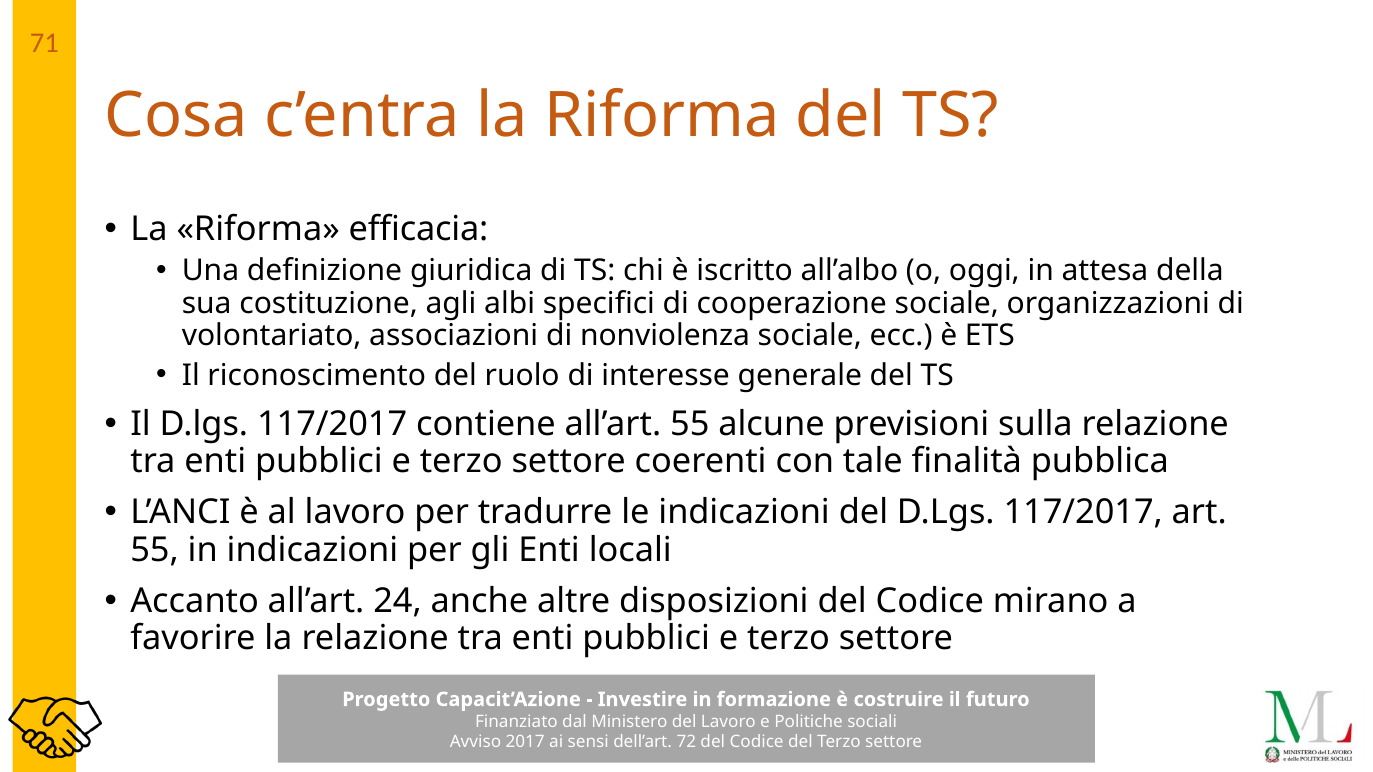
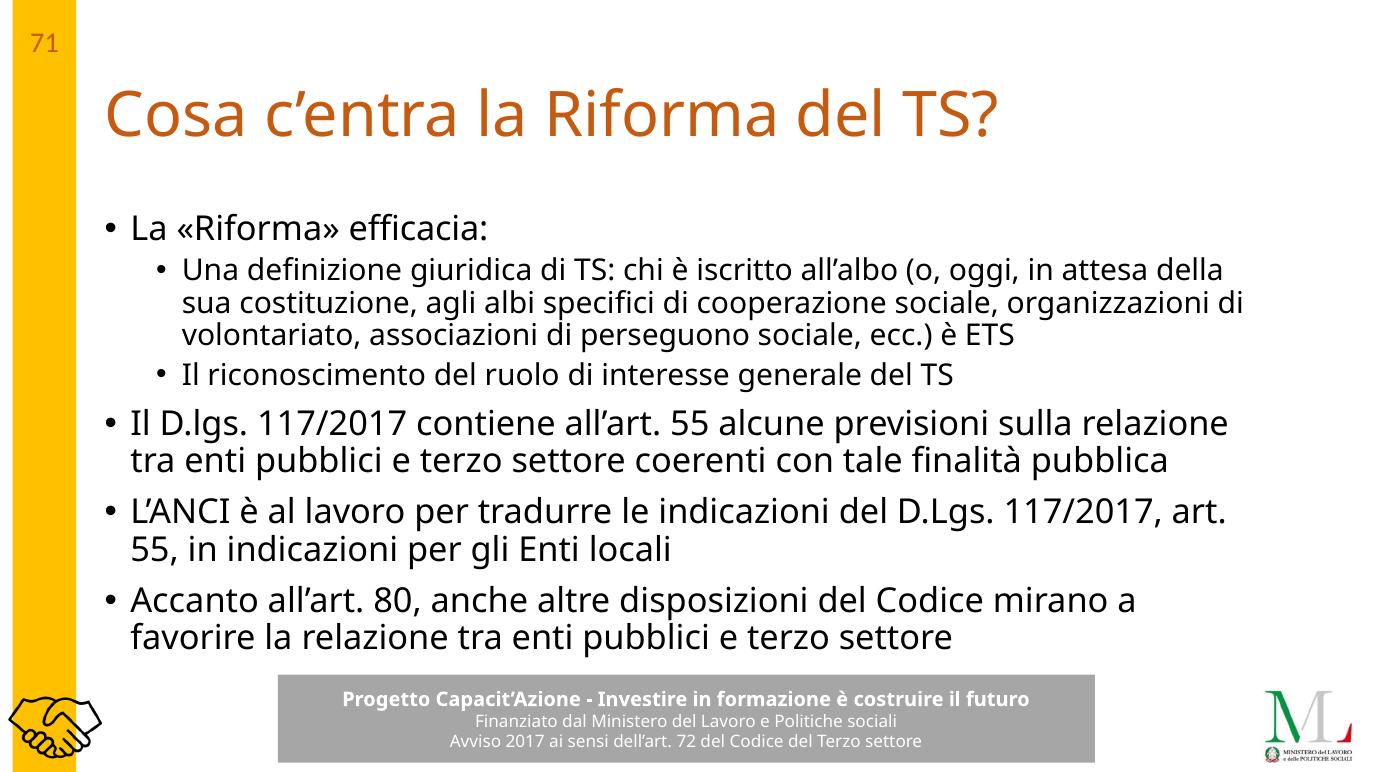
nonviolenza: nonviolenza -> perseguono (665, 336)
24: 24 -> 80 (397, 601)
